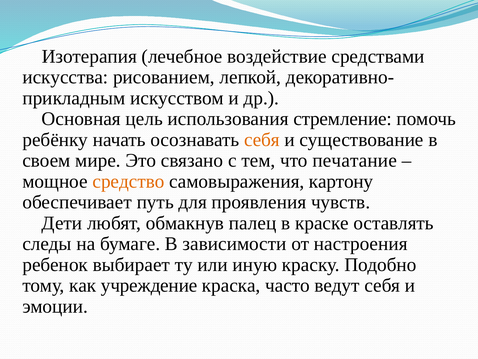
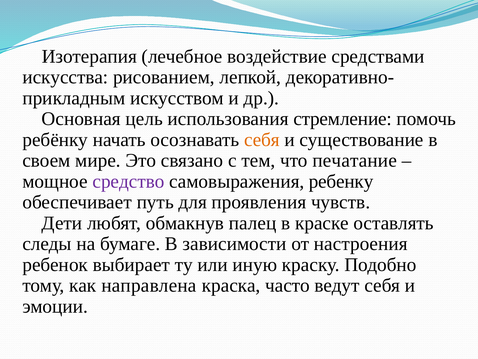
средство colour: orange -> purple (128, 181)
картону: картону -> ребенку (341, 181)
учреждение: учреждение -> направлена (149, 285)
